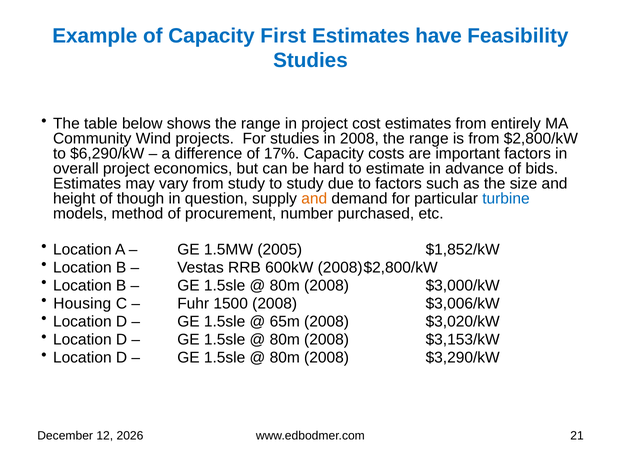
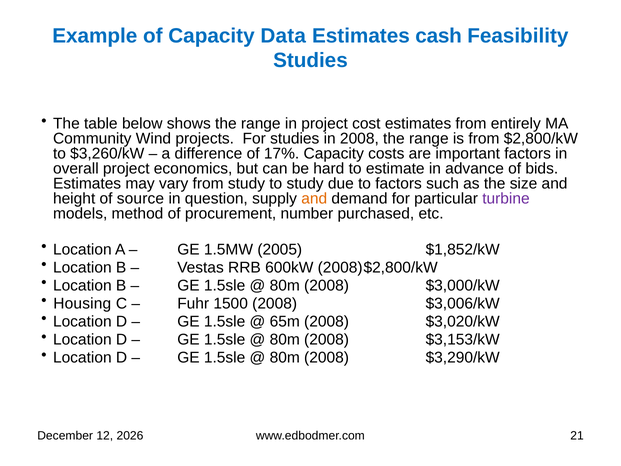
First: First -> Data (283, 36)
have: have -> cash (439, 36)
$6,290/kW: $6,290/kW -> $3,260/kW (107, 154)
though: though -> source (140, 198)
turbine colour: blue -> purple (506, 198)
